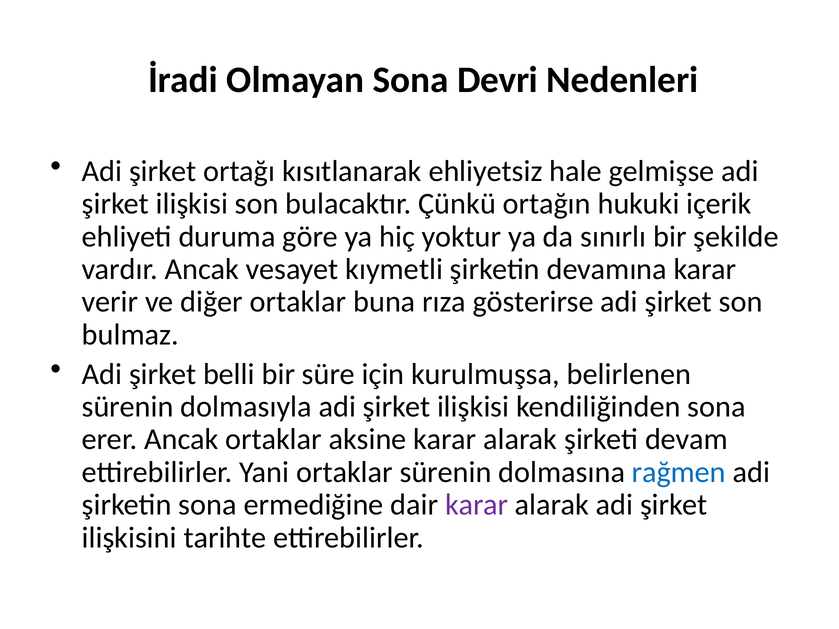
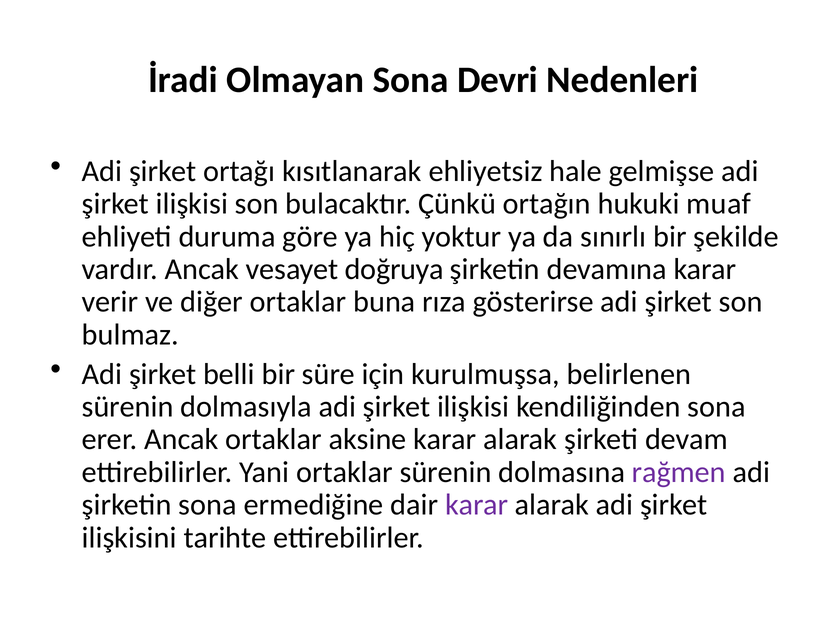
içerik: içerik -> muaf (719, 204)
kıymetli: kıymetli -> doğruya (394, 269)
rağmen colour: blue -> purple (679, 472)
